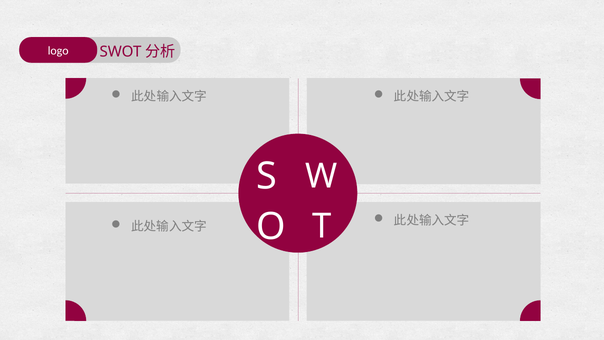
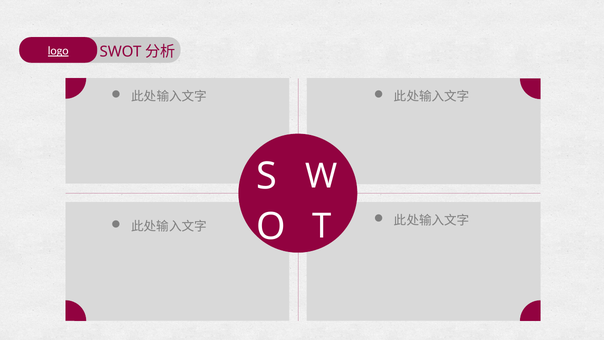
logo underline: none -> present (58, 51)
